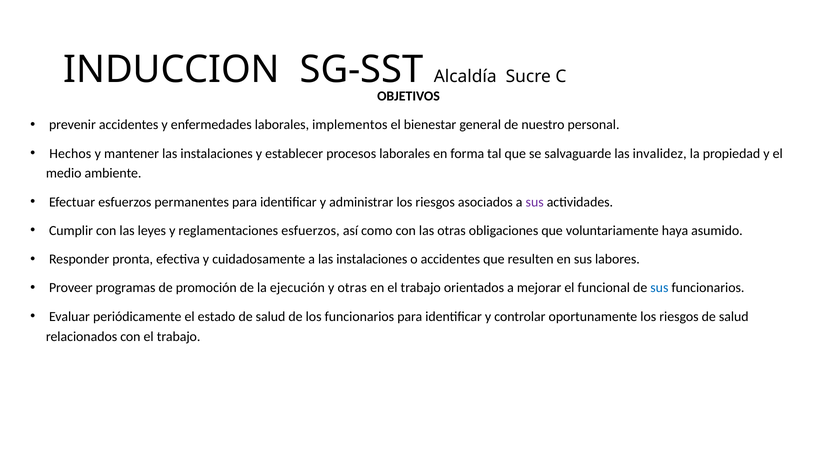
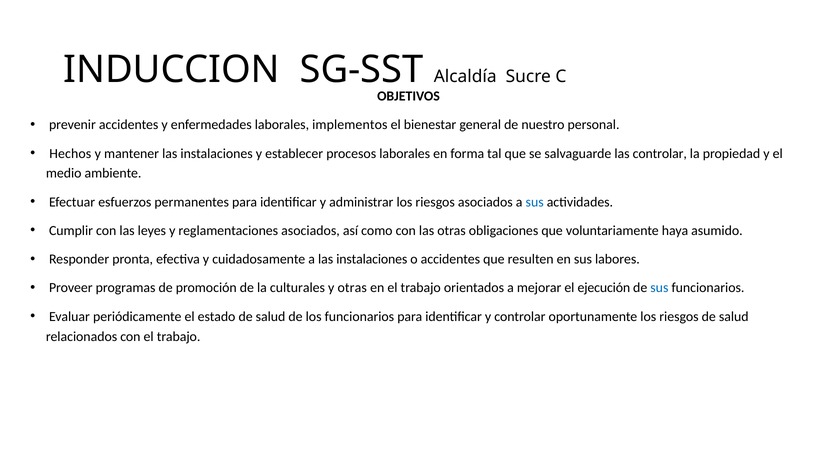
las invalidez: invalidez -> controlar (660, 153)
sus colour: purple -> blue (535, 202)
reglamentaciones esfuerzos: esfuerzos -> asociados (311, 230)
ejecución: ejecución -> culturales (297, 288)
funcional: funcional -> ejecución (604, 288)
